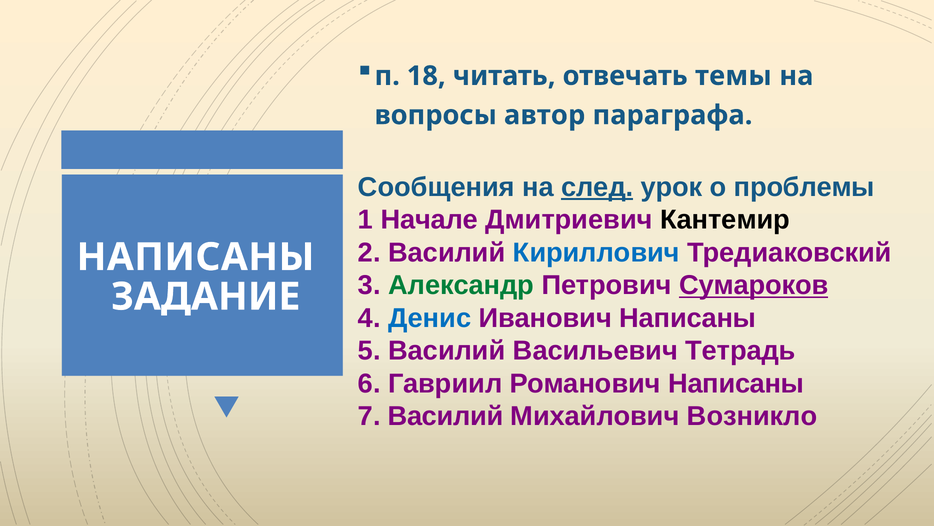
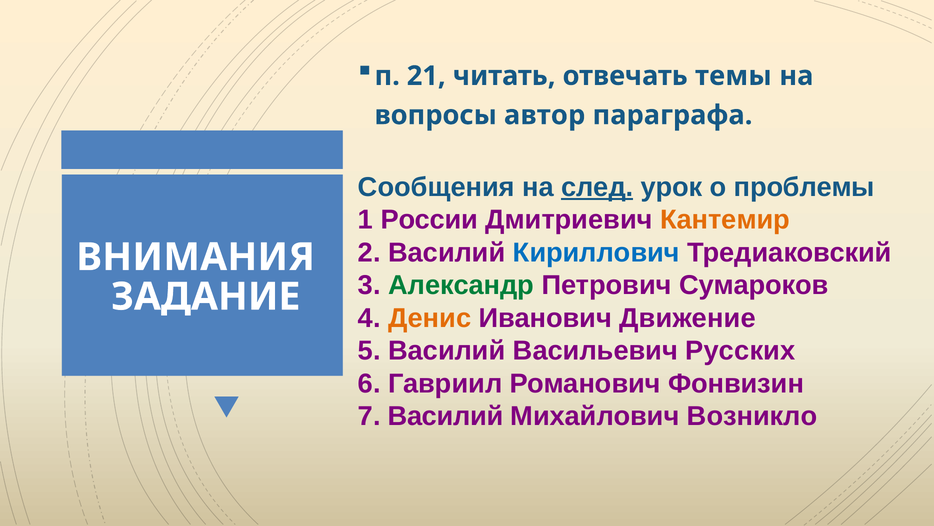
18: 18 -> 21 (426, 76)
Начале: Начале -> России (429, 220)
Кантемир colour: black -> orange (725, 220)
НАПИСАНЫ: НАПИСАНЫ -> ВНИМАНИЯ (196, 257)
Сумароков underline: present -> none (754, 285)
Денис colour: blue -> orange (430, 318)
Иванович Написаны: Написаны -> Движение (688, 318)
Тетрадь: Тетрадь -> Русских (740, 351)
Романович Написаны: Написаны -> Фонвизин (736, 383)
